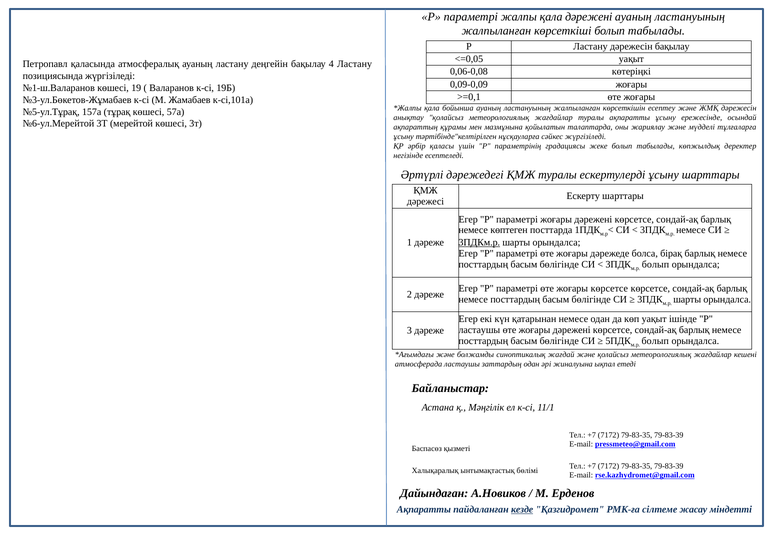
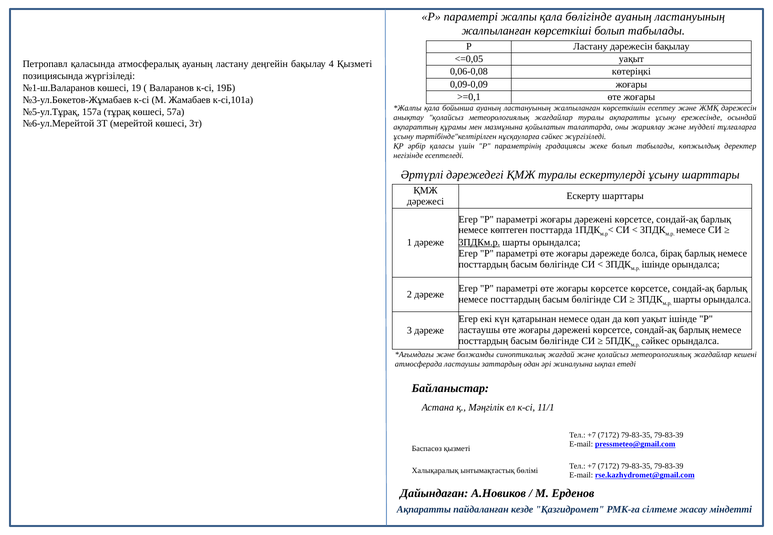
қала дәрежені: дәрежені -> бөлігінде (589, 17)
4 Ластану: Ластану -> Қызметі (355, 64)
болып: болып -> ішінде (656, 265)
болып: болып -> сәйкес (655, 341)
кезде underline: present -> none (522, 510)
